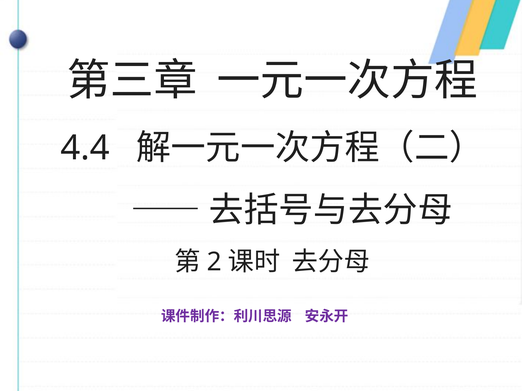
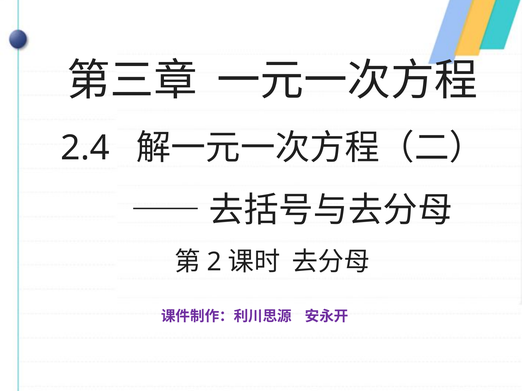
4.4: 4.4 -> 2.4 (85, 148)
